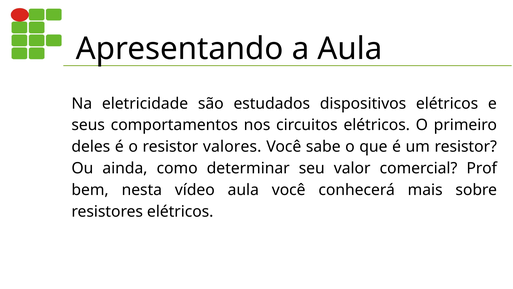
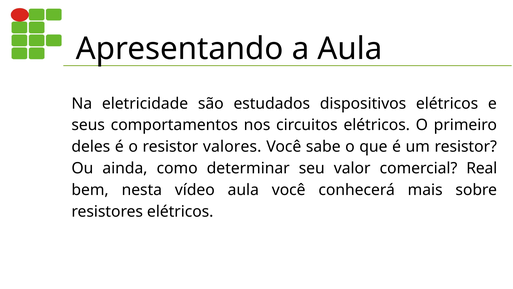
Prof: Prof -> Real (482, 168)
